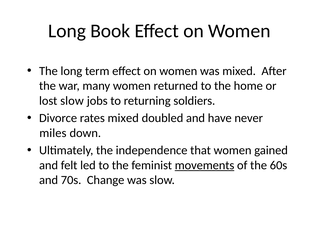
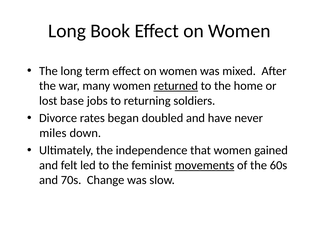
returned underline: none -> present (176, 86)
lost slow: slow -> base (72, 101)
rates mixed: mixed -> began (123, 118)
